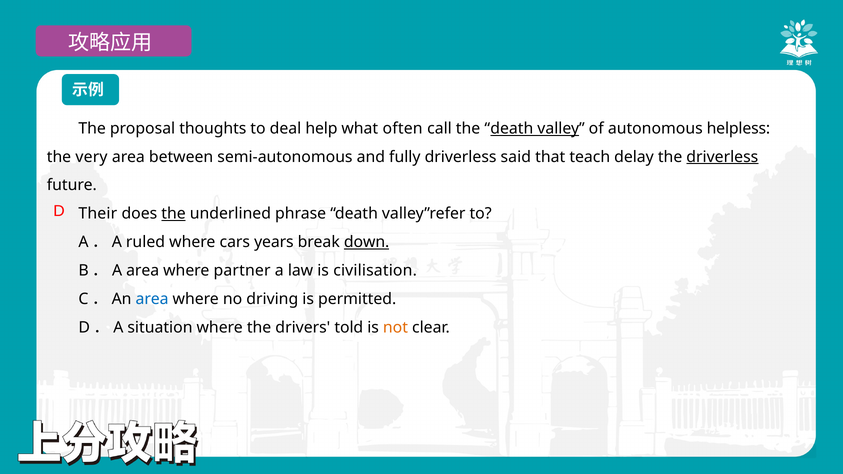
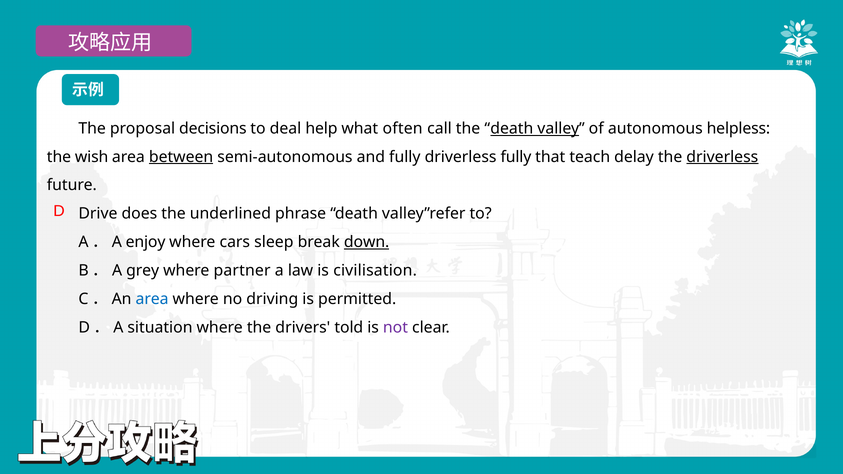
thoughts: thoughts -> decisions (213, 128)
very: very -> wish (92, 157)
between underline: none -> present (181, 157)
driverless said: said -> fully (516, 157)
Their: Their -> Drive (98, 214)
the underline: present -> none (174, 214)
ruled: ruled -> enjoy (146, 242)
years: years -> sleep (274, 242)
B．A area: area -> grey (143, 271)
not colour: orange -> purple (395, 328)
